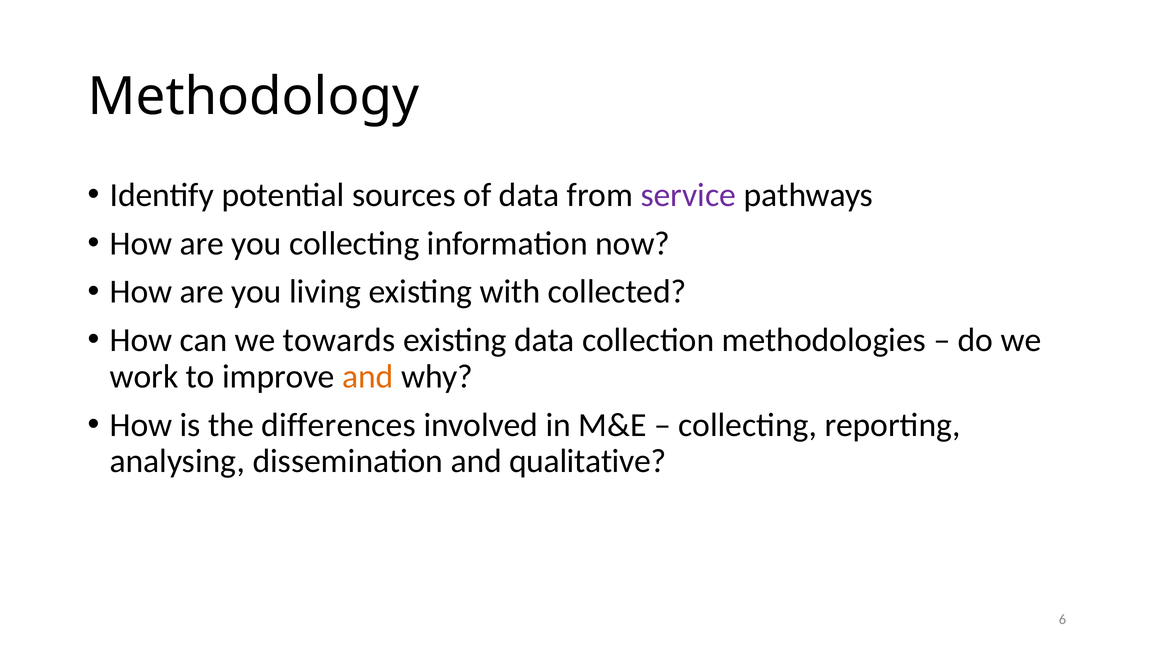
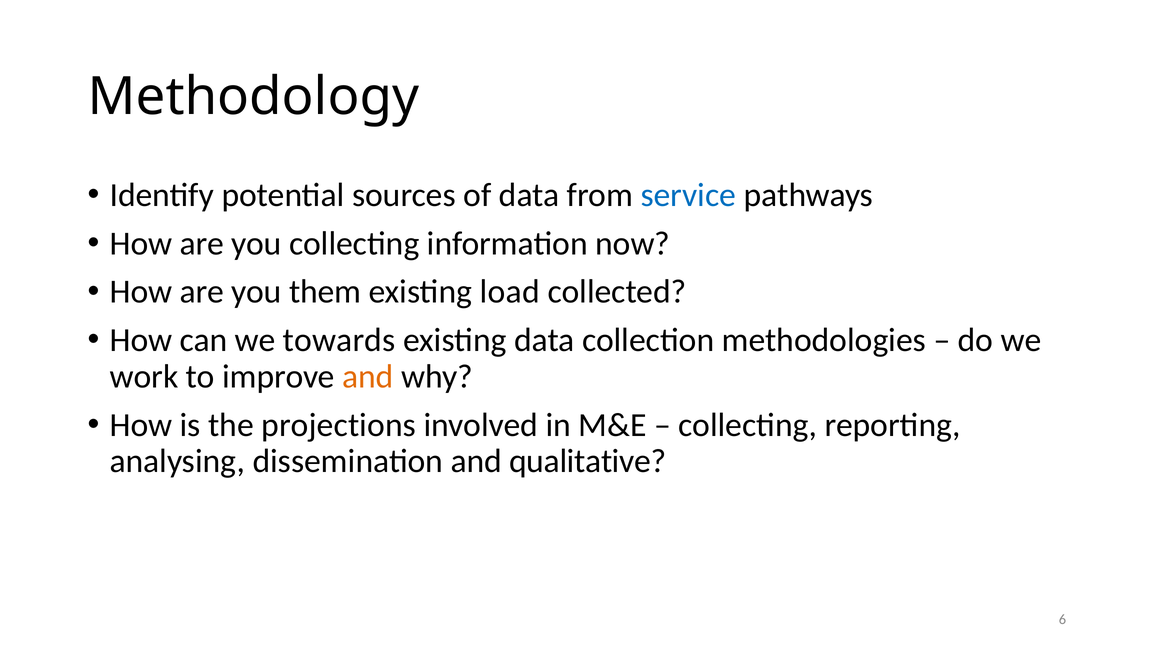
service colour: purple -> blue (688, 195)
living: living -> them (325, 292)
with: with -> load (510, 292)
differences: differences -> projections (339, 425)
